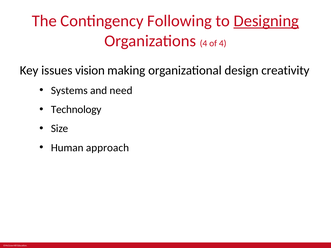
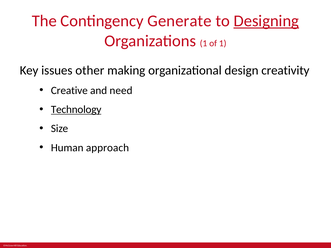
Following: Following -> Generate (180, 21)
Organizations 4: 4 -> 1 (203, 43)
of 4: 4 -> 1 (223, 43)
vision: vision -> other (90, 70)
Systems: Systems -> Creative (69, 90)
Technology underline: none -> present (76, 110)
